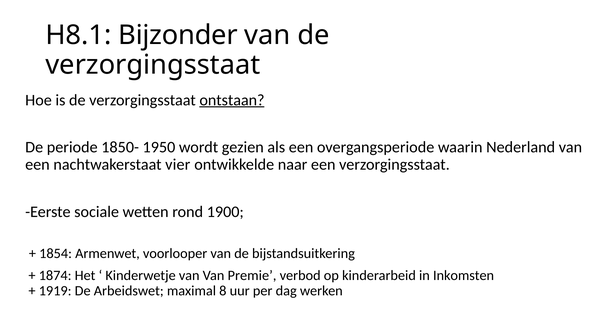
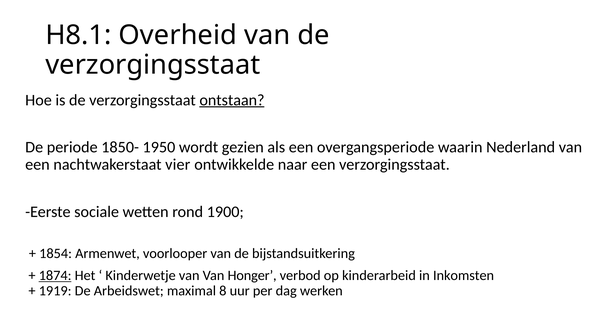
Bijzonder: Bijzonder -> Overheid (178, 35)
1874 underline: none -> present (55, 276)
Premie: Premie -> Honger (252, 276)
